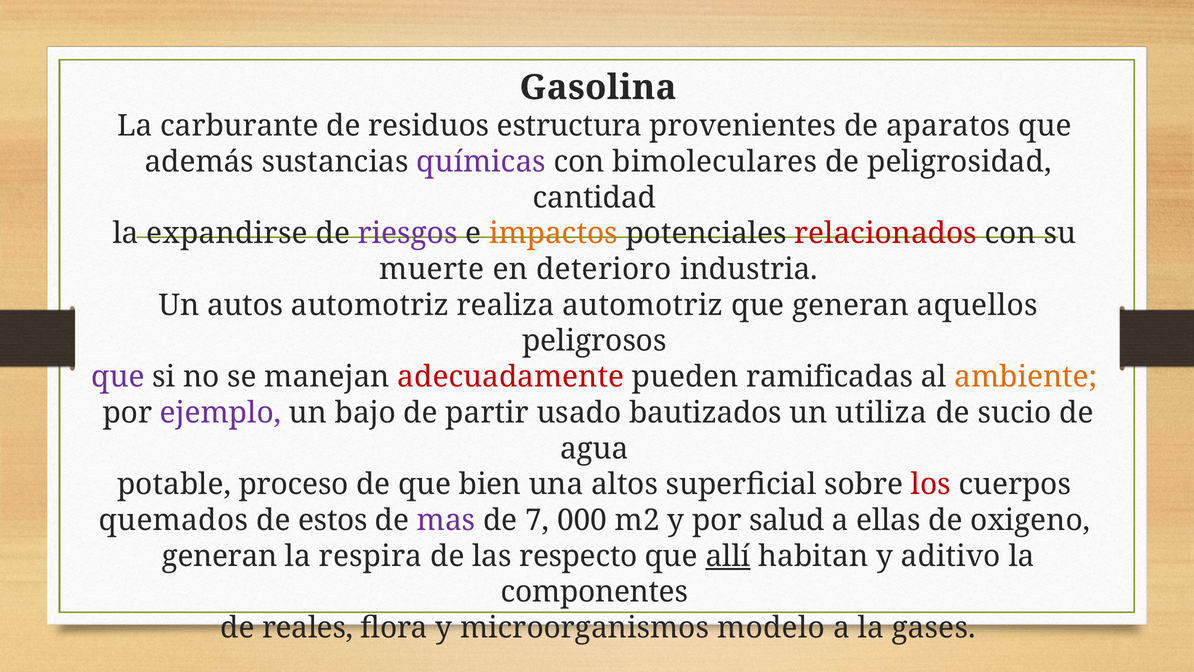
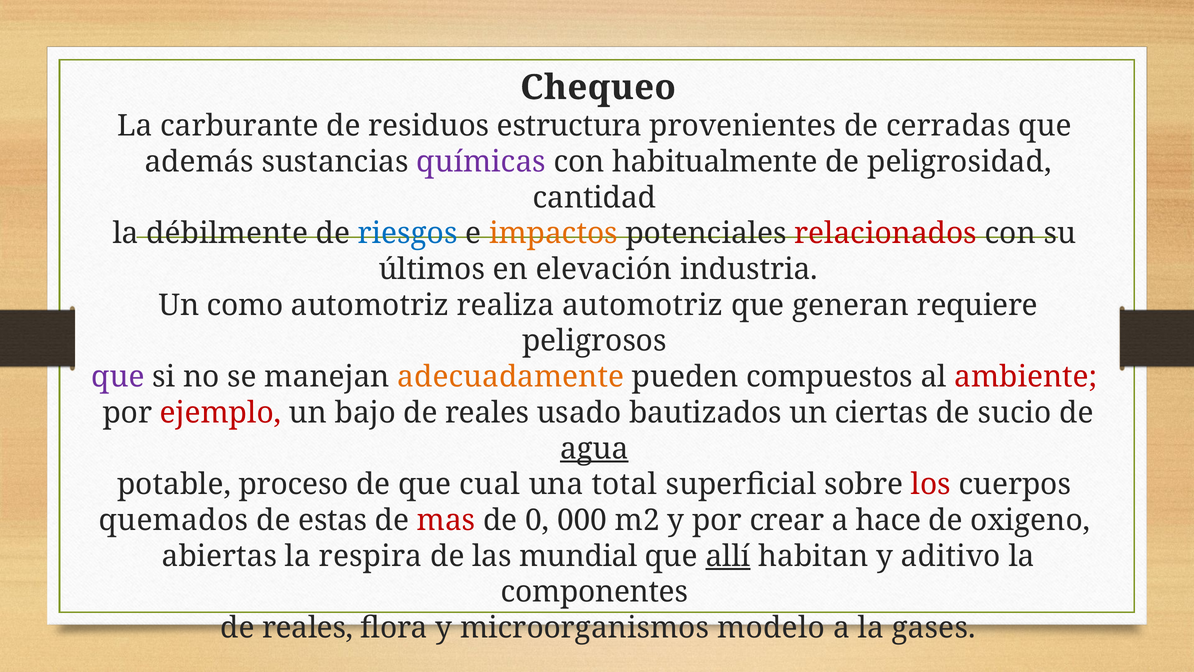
Gasolina: Gasolina -> Chequeo (598, 88)
aparatos: aparatos -> cerradas (948, 126)
bimoleculares: bimoleculares -> habitualmente (715, 162)
expandirse: expandirse -> débilmente (227, 233)
riesgos colour: purple -> blue (408, 233)
muerte: muerte -> últimos (432, 269)
deterioro: deterioro -> elevación (604, 269)
autos: autos -> como (245, 305)
aquellos: aquellos -> requiere (977, 305)
adecuadamente colour: red -> orange (511, 377)
ramificadas: ramificadas -> compuestos (830, 377)
ambiente colour: orange -> red (1026, 377)
ejemplo colour: purple -> red (221, 413)
partir: partir -> reales (487, 413)
utiliza: utiliza -> ciertas (882, 413)
agua underline: none -> present (594, 448)
bien: bien -> cual (490, 484)
altos: altos -> total (624, 484)
estos: estos -> estas (333, 520)
mas colour: purple -> red (446, 520)
7: 7 -> 0 (537, 520)
salud: salud -> crear (787, 520)
ellas: ellas -> hace (888, 520)
generan: generan -> abiertas (219, 556)
respecto: respecto -> mundial (578, 556)
